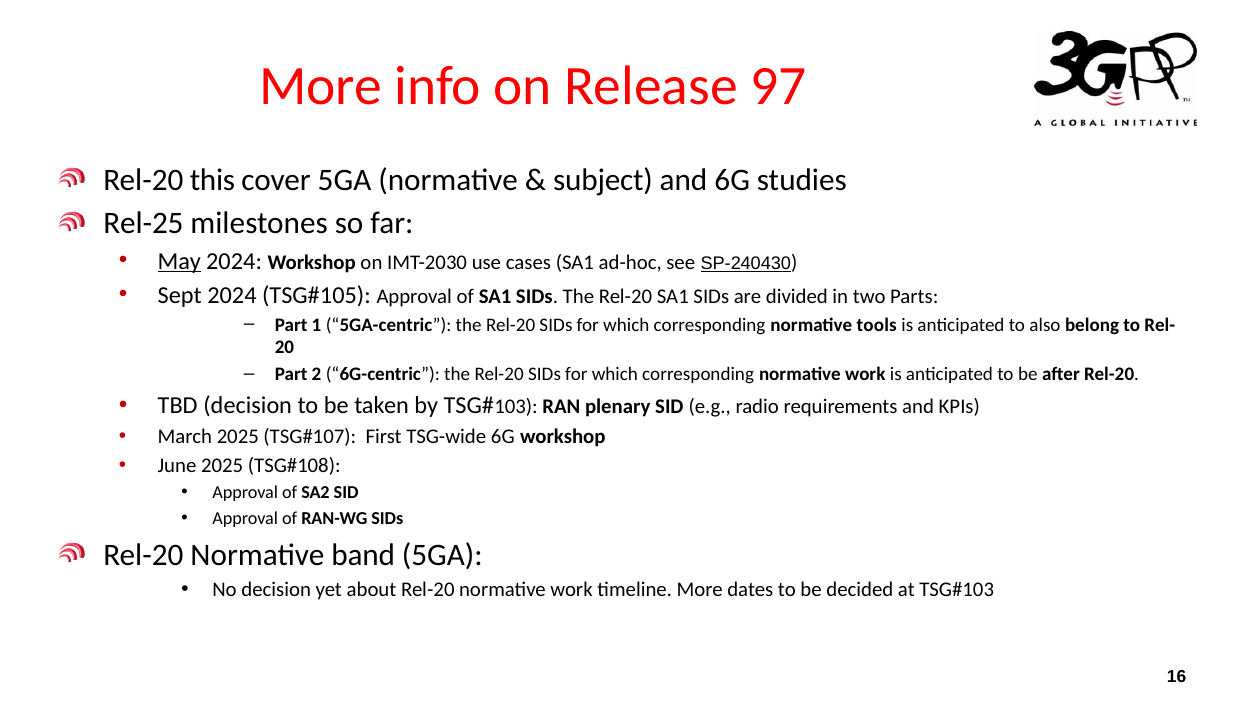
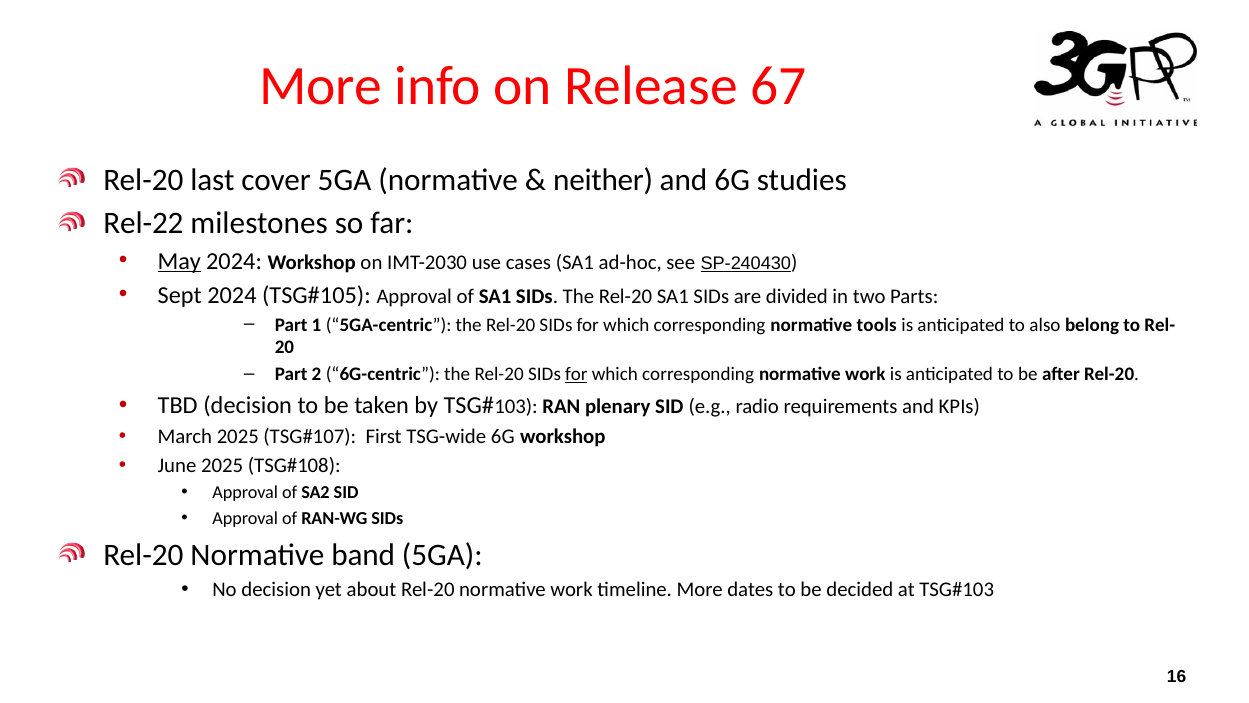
97: 97 -> 67 (779, 86)
this: this -> last (212, 180)
subject: subject -> neither (603, 180)
Rel-25: Rel-25 -> Rel-22 (143, 223)
for underline: none -> present (576, 374)
